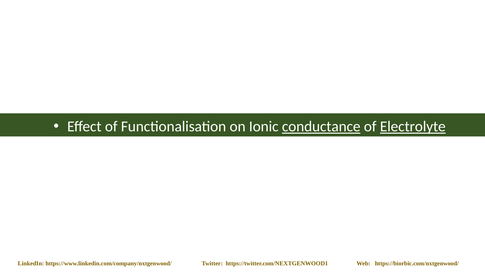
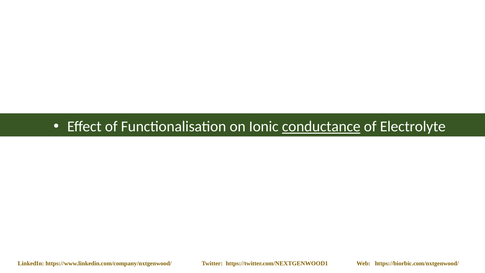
Electrolyte underline: present -> none (413, 127)
